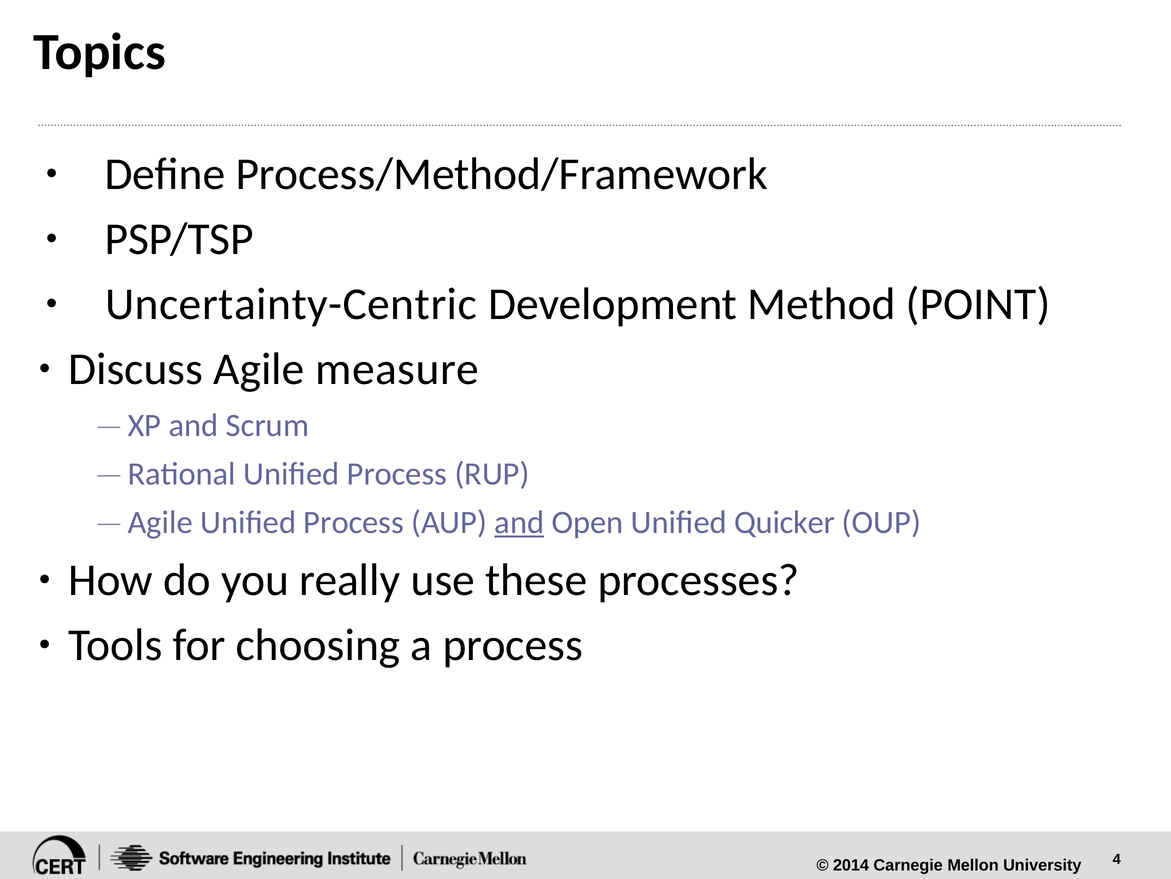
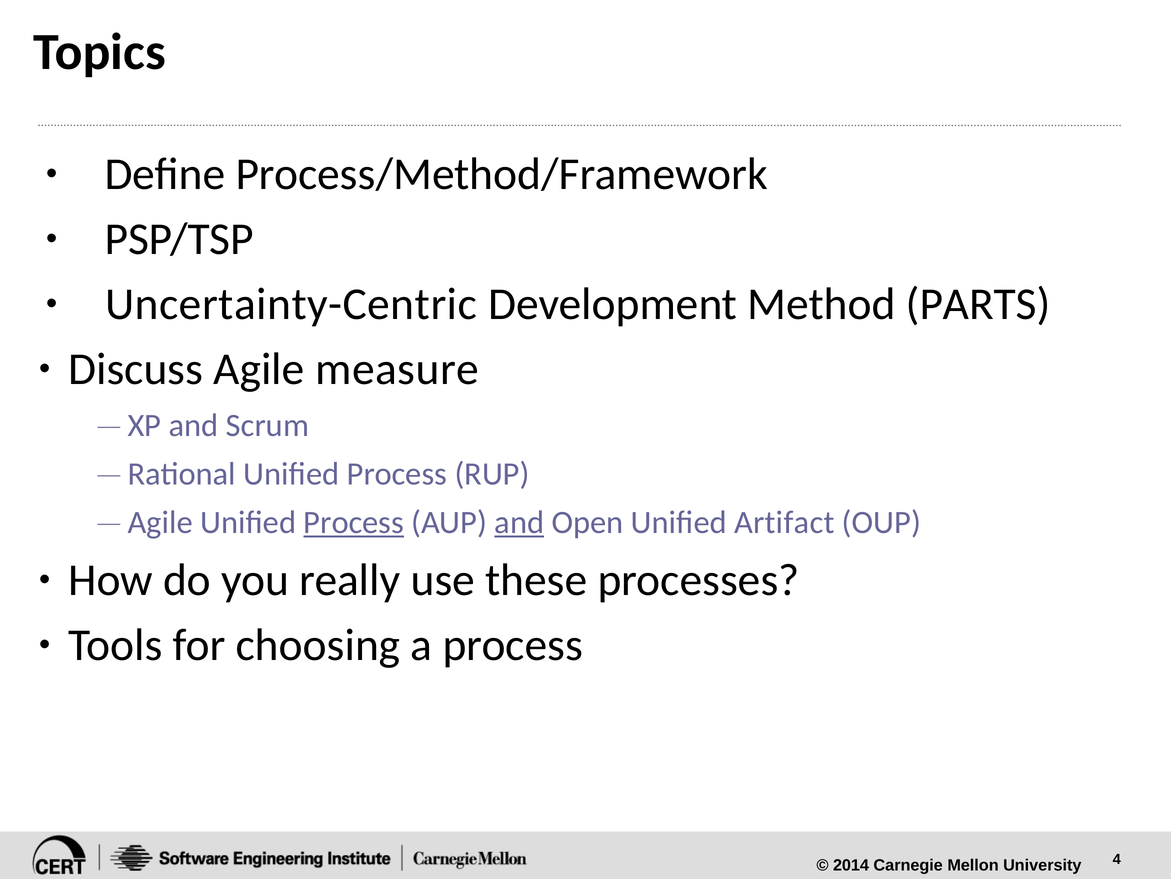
POINT: POINT -> PARTS (978, 304)
Process underline: none -> present (354, 522)
Quicker: Quicker -> Artifact (784, 522)
